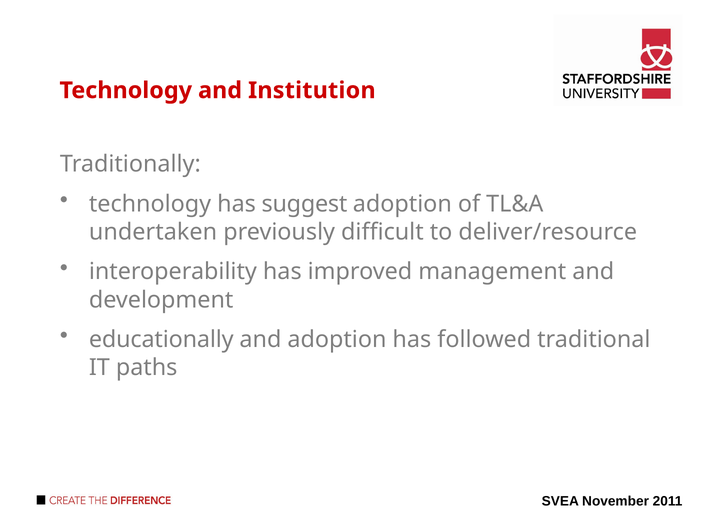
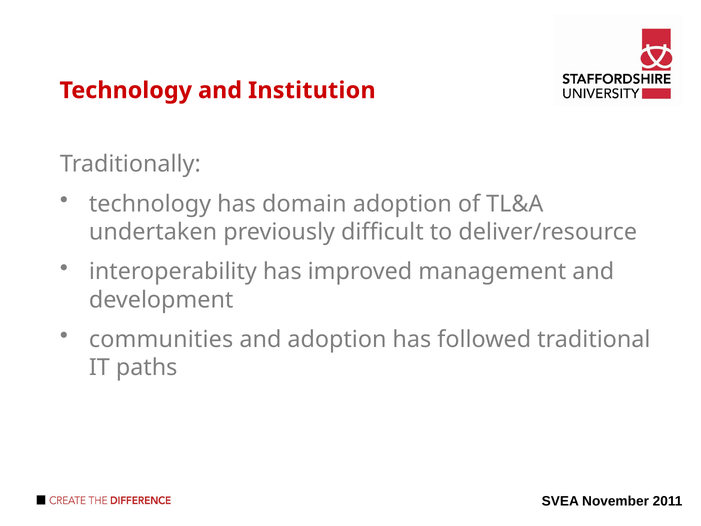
suggest: suggest -> domain (304, 204)
educationally: educationally -> communities (161, 339)
